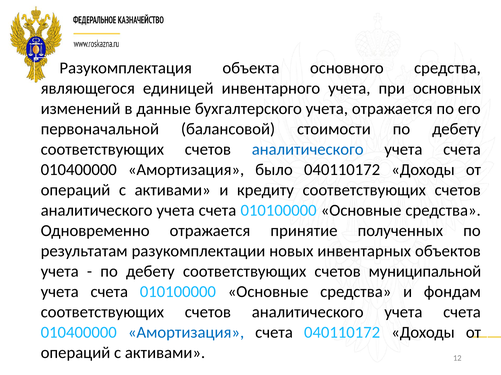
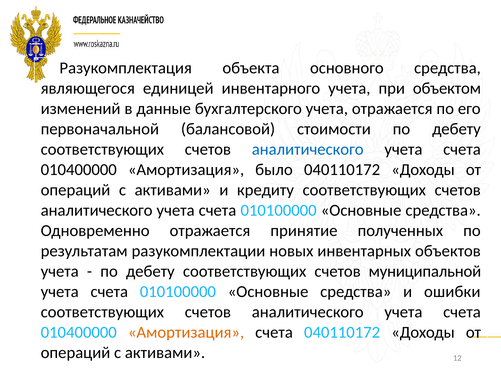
основных: основных -> объектом (447, 88)
фондам: фондам -> ошибки (452, 292)
Амортизация colour: blue -> orange (186, 333)
